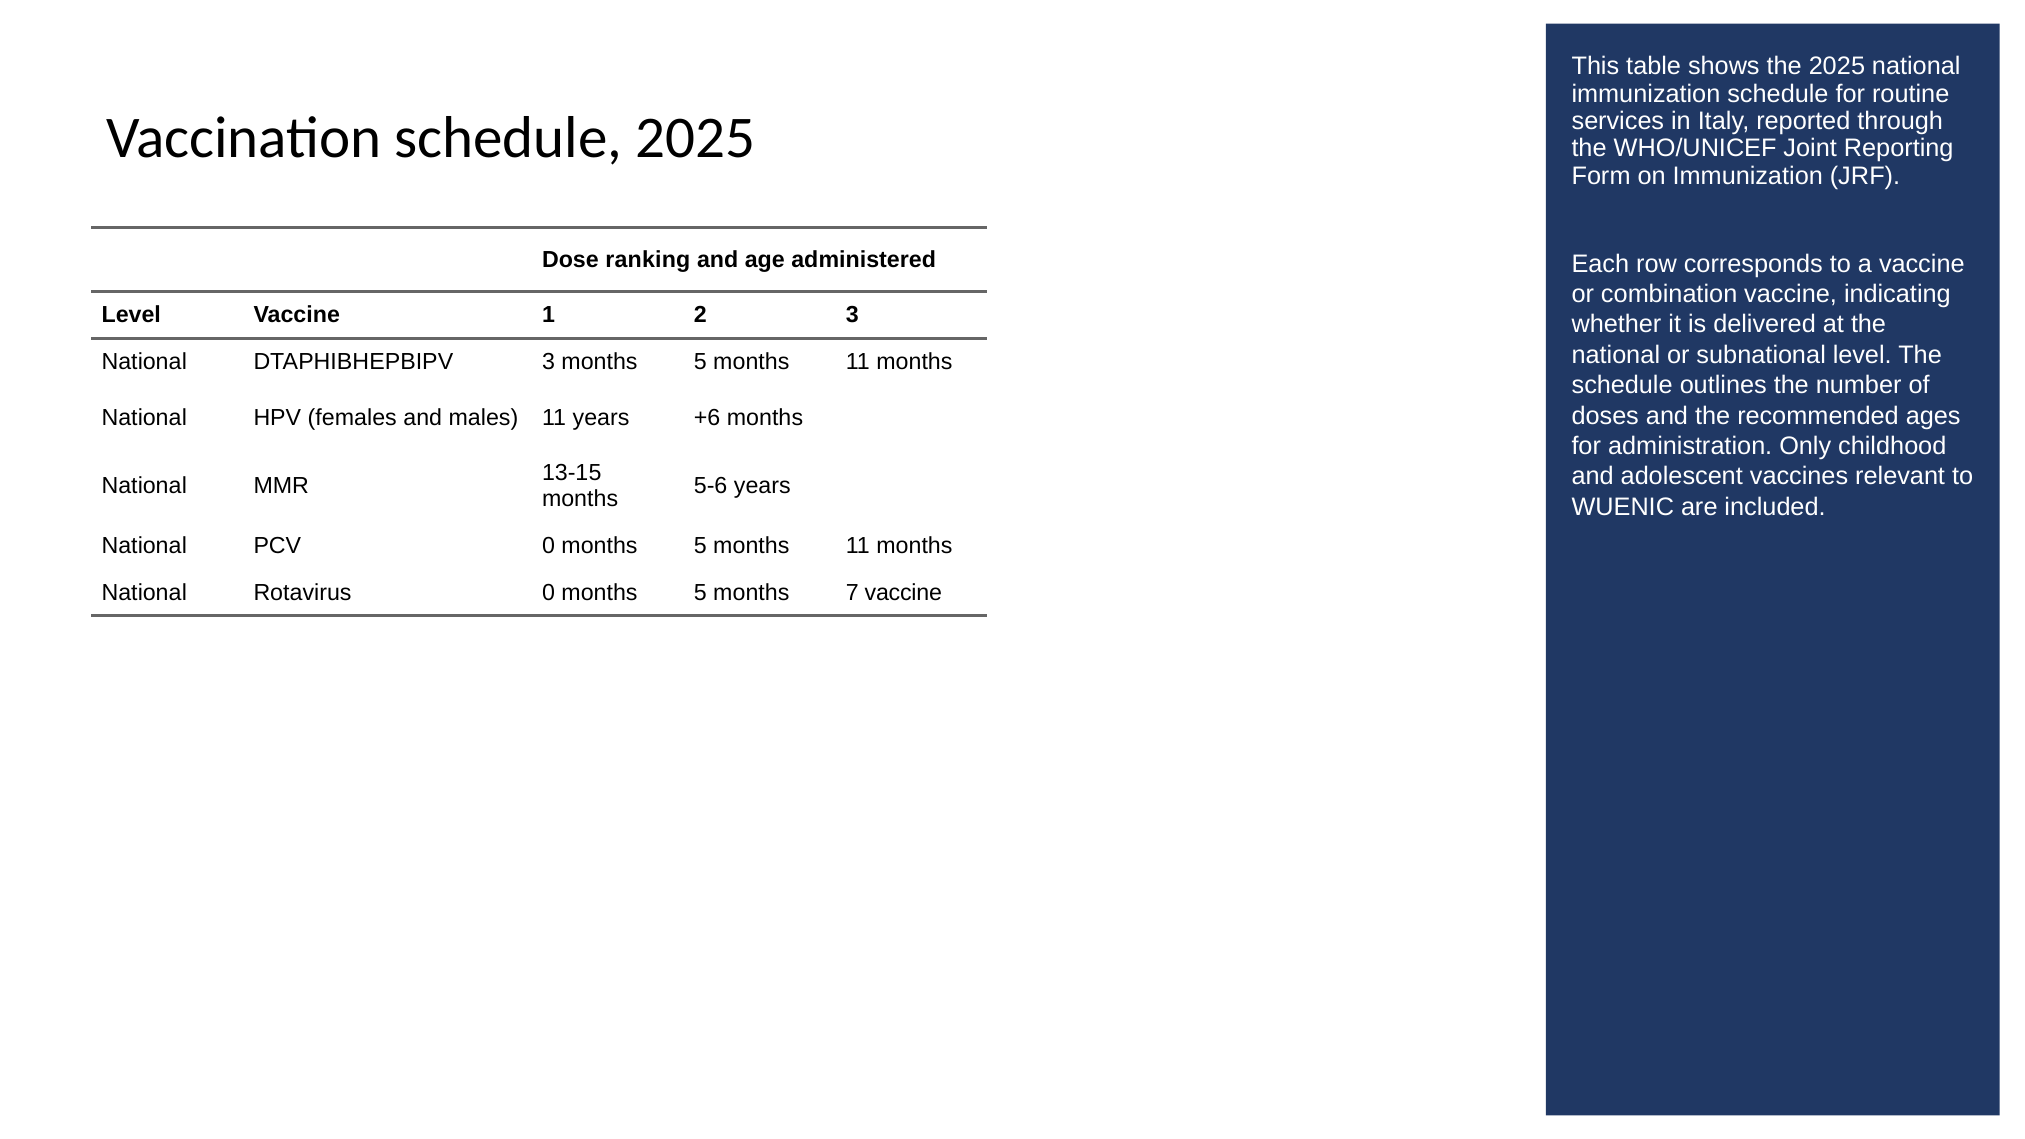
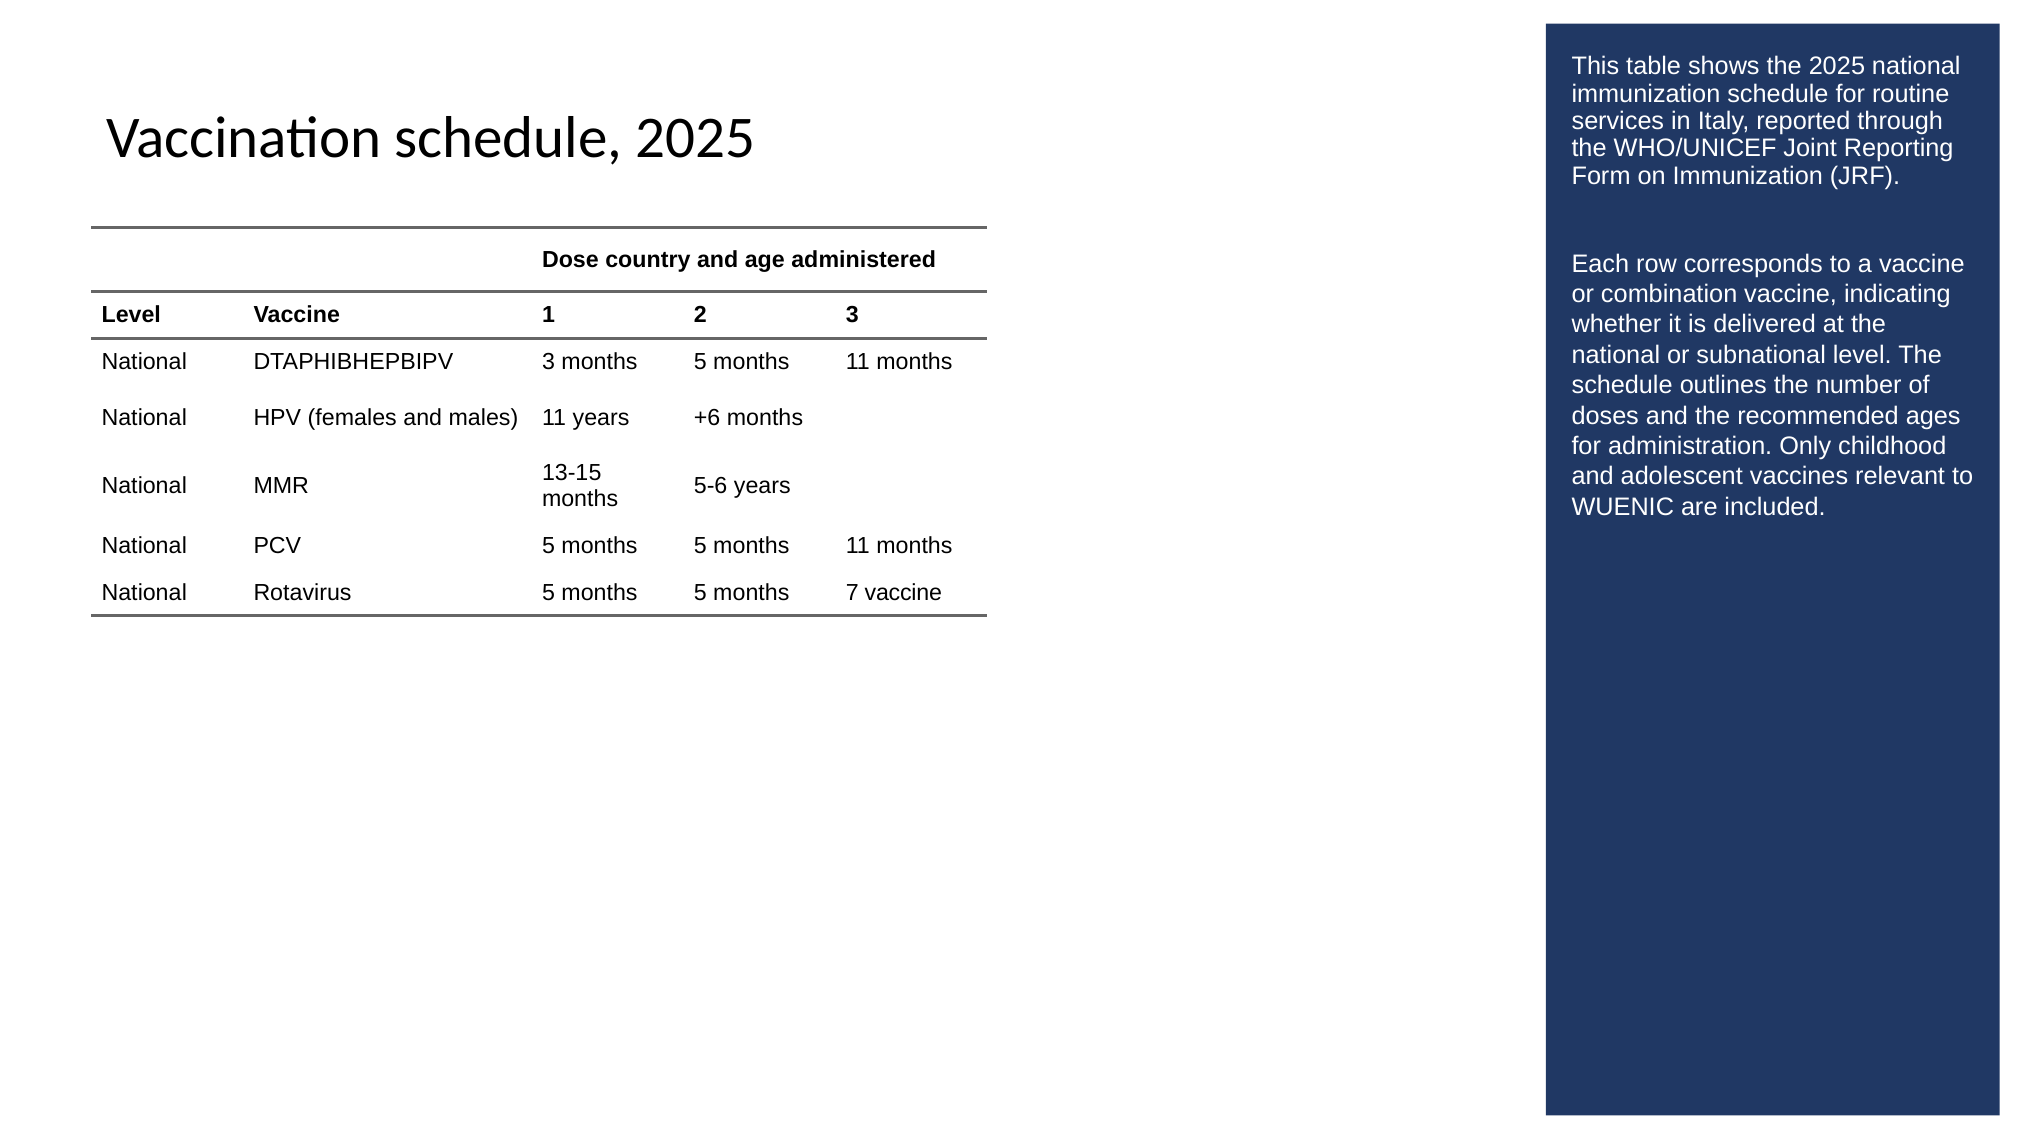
ranking: ranking -> country (648, 260)
PCV 0: 0 -> 5 (549, 546)
Rotavirus 0: 0 -> 5 (549, 592)
